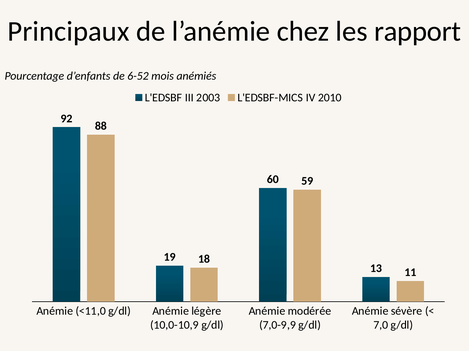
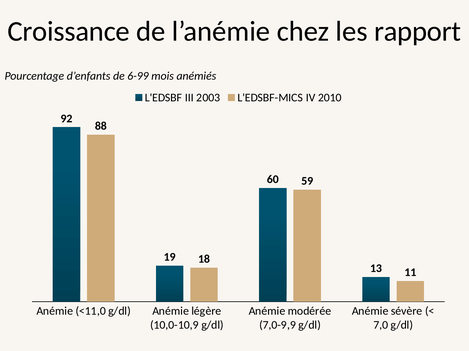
Principaux: Principaux -> Croissance (69, 31)
6-52: 6-52 -> 6-99 (138, 76)
